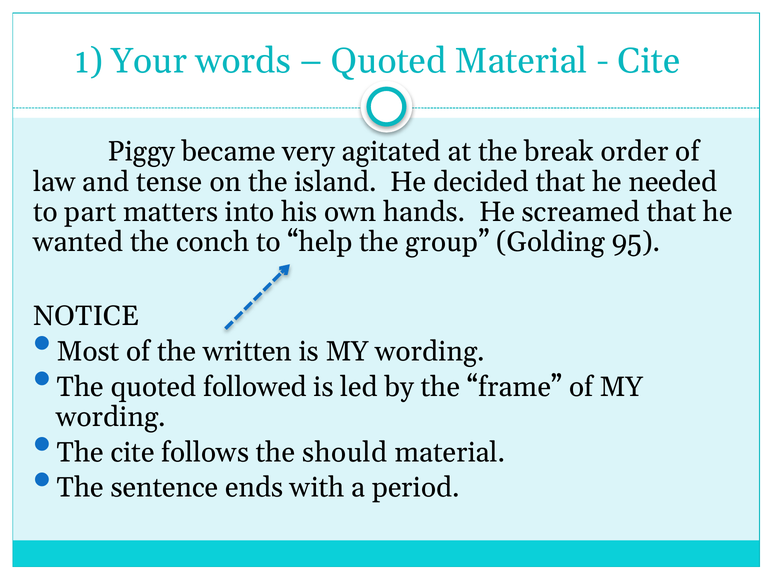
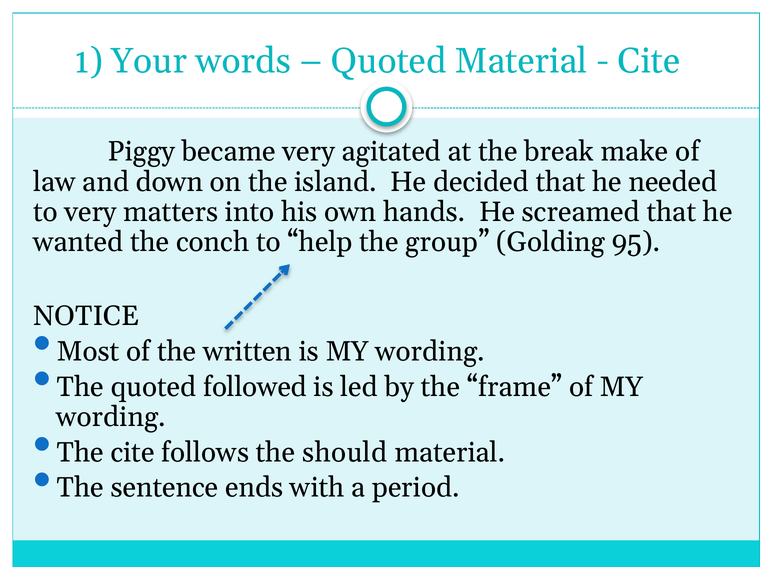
order: order -> make (635, 152)
tense: tense -> down (170, 182)
to part: part -> very (91, 212)
